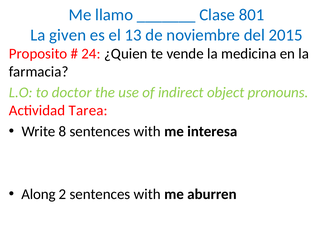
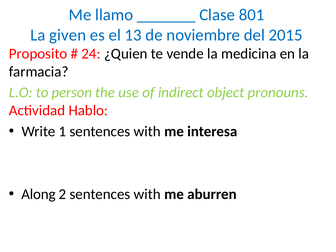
doctor: doctor -> person (72, 93)
Tarea: Tarea -> Hablo (88, 110)
8: 8 -> 1 (62, 131)
